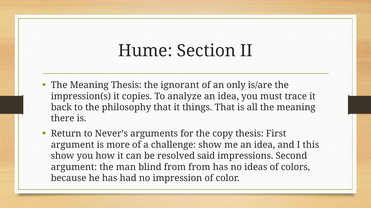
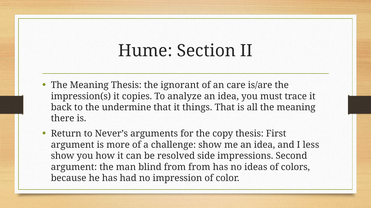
only: only -> care (236, 85)
philosophy: philosophy -> undermine (126, 108)
this: this -> less (311, 145)
said: said -> side (206, 156)
